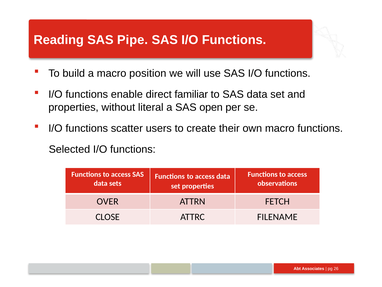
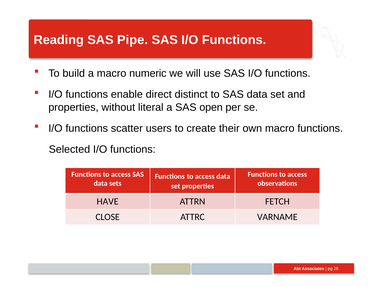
position: position -> numeric (148, 73)
familiar: familiar -> distinct (191, 94)
OVER: OVER -> HAVE (108, 201)
FILENAME: FILENAME -> VARNAME (277, 217)
